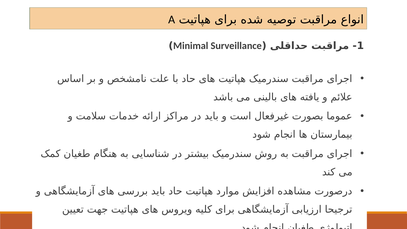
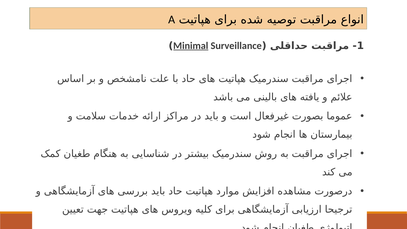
Minimal underline: none -> present (191, 46)
